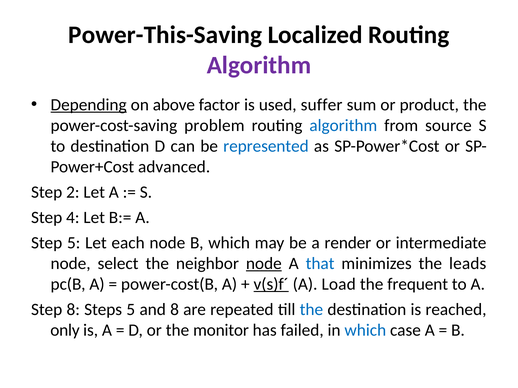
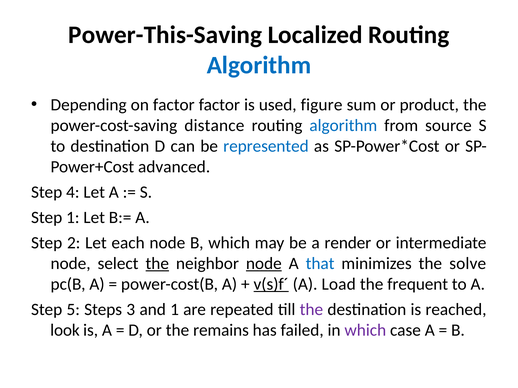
Algorithm colour: purple -> blue (259, 65)
Depending underline: present -> none (89, 105)
on above: above -> factor (174, 105)
suffer: suffer -> figure (322, 105)
problem: problem -> distance (214, 126)
2: 2 -> 4 (73, 192)
Step 4: 4 -> 1 (73, 218)
Step 5: 5 -> 2 (74, 243)
the underline: none -> present (157, 264)
leads: leads -> solve (468, 264)
Step 8: 8 -> 5 (73, 310)
Steps 5: 5 -> 3 (131, 310)
and 8: 8 -> 1 (175, 310)
the colour: blue -> purple (311, 310)
only: only -> look (65, 330)
monitor: monitor -> remains (221, 330)
which colour: blue -> purple (365, 330)
